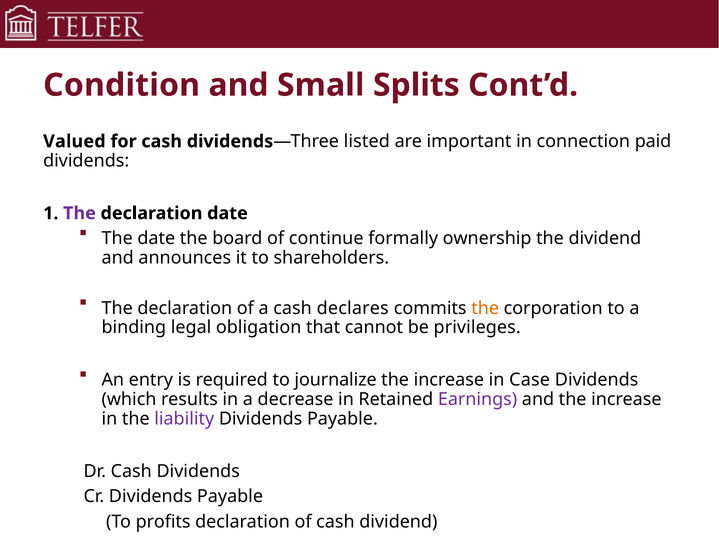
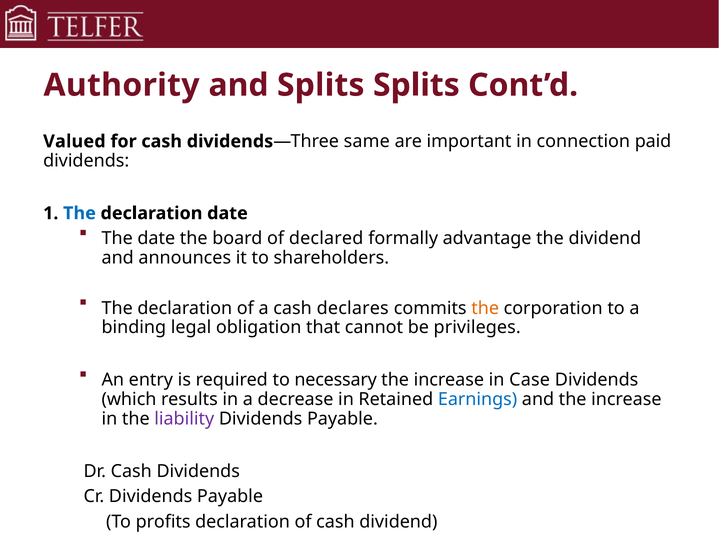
Condition: Condition -> Authority (122, 85)
and Small: Small -> Splits (321, 85)
listed: listed -> same (367, 141)
The colour: purple -> blue (79, 213)
continue: continue -> declared (326, 239)
ownership: ownership -> advantage (487, 239)
journalize: journalize -> necessary (336, 380)
Earnings colour: purple -> blue (478, 400)
